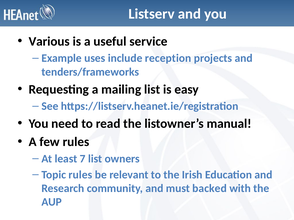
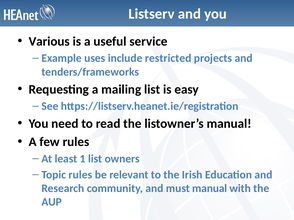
reception: reception -> restricted (168, 58)
7: 7 -> 1 (83, 159)
must backed: backed -> manual (210, 189)
